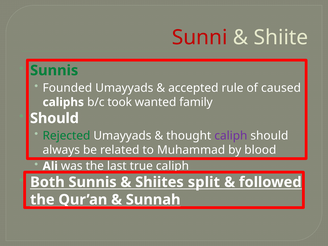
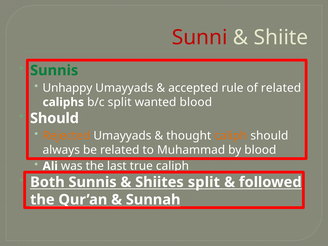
Founded: Founded -> Unhappy (67, 88)
of caused: caused -> related (281, 88)
b/c took: took -> split (120, 102)
wanted family: family -> blood (196, 102)
Rejected colour: green -> orange (66, 136)
caliph colour: purple -> orange (231, 136)
